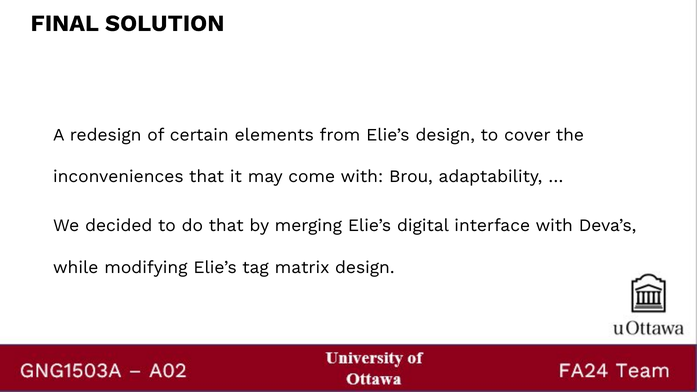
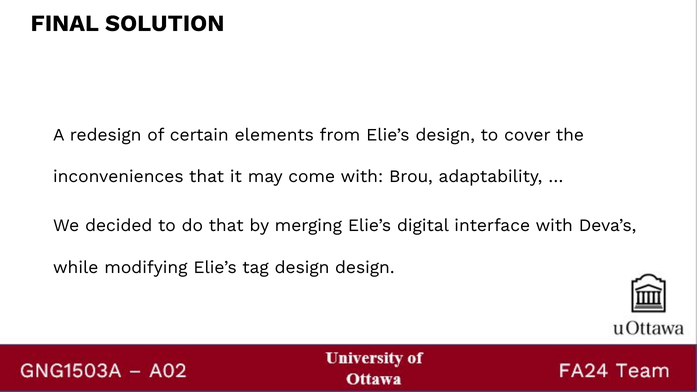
tag matrix: matrix -> design (302, 268)
